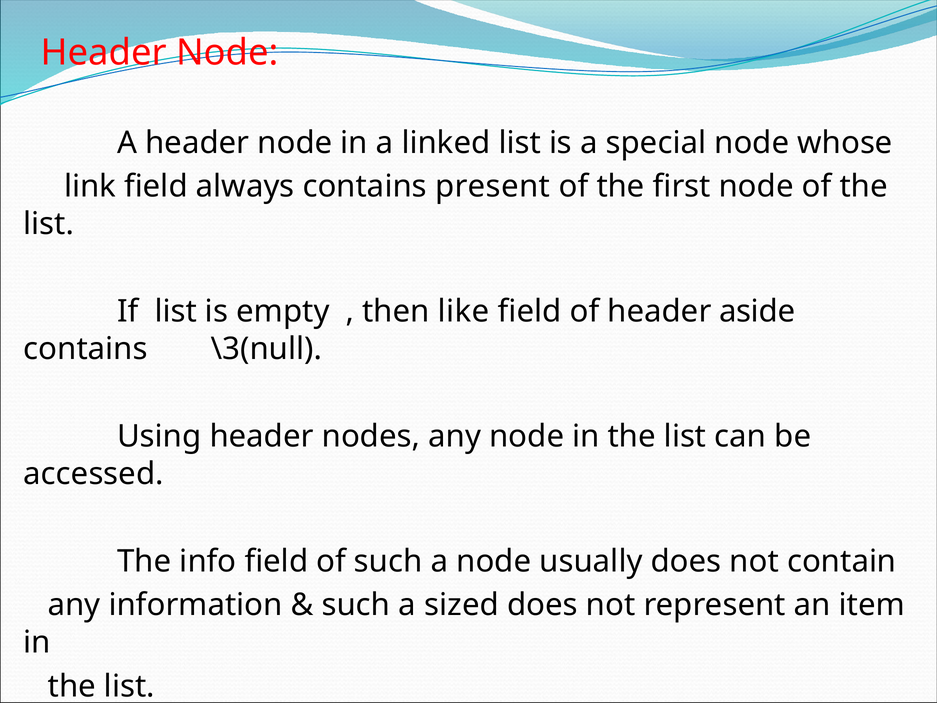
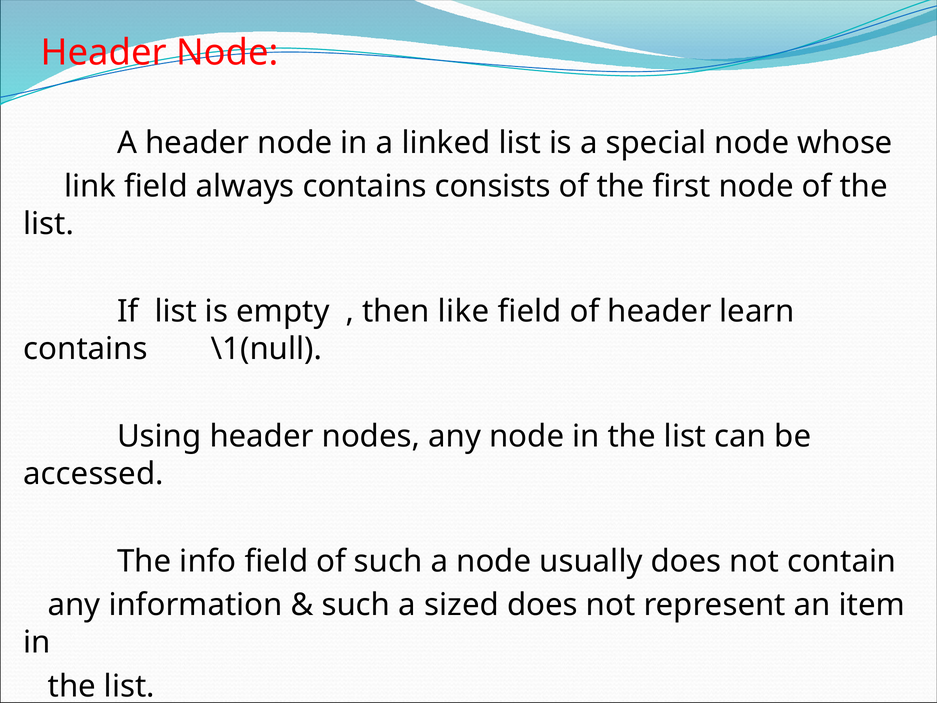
present: present -> consists (493, 186)
aside: aside -> learn (757, 311)
\3(null: \3(null -> \1(null (266, 349)
